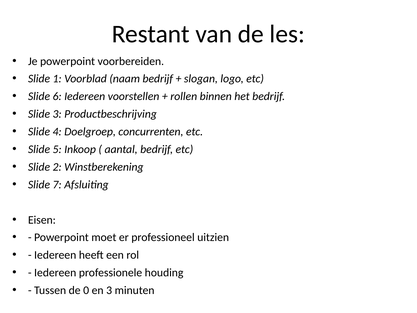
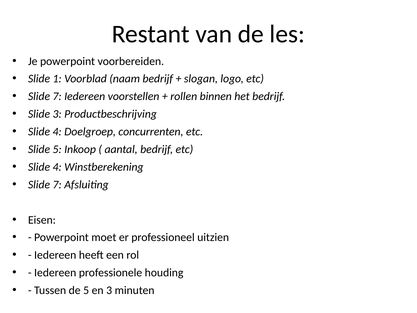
6: 6 -> 7 (57, 96)
2: 2 -> 4 (57, 167)
de 0: 0 -> 5 (86, 290)
